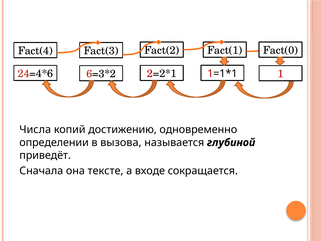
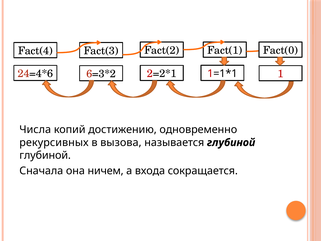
определении: определении -> рекурсивных (54, 142)
приведёт: приведёт -> глубиной (45, 155)
тексте: тексте -> ничем (106, 171)
входе: входе -> входа (150, 171)
